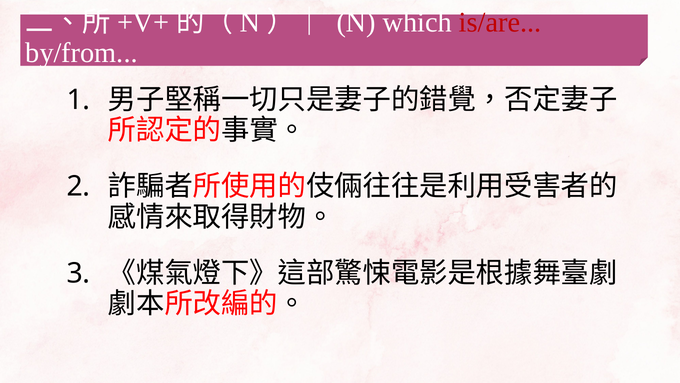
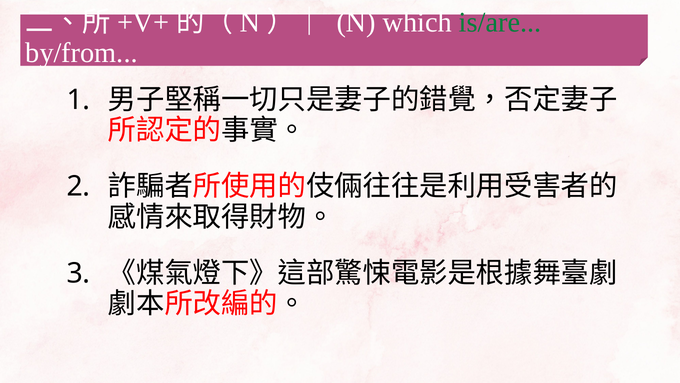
is/are colour: red -> green (500, 22)
